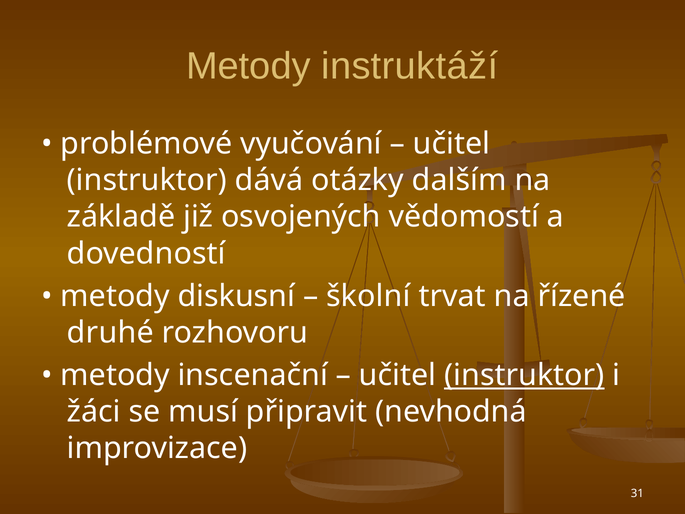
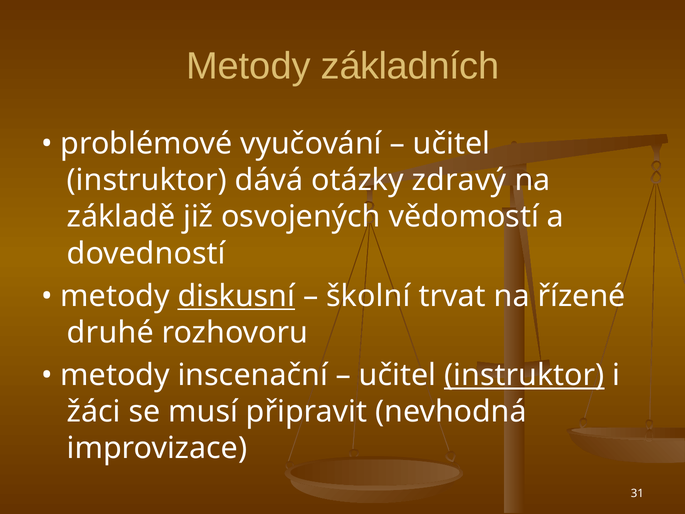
instruktáží: instruktáží -> základních (410, 66)
dalším: dalším -> zdravý (459, 180)
diskusní underline: none -> present (236, 296)
